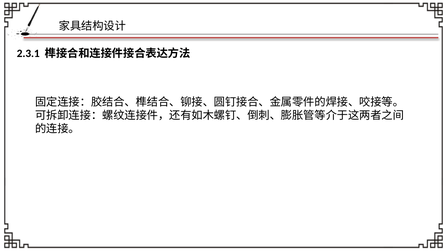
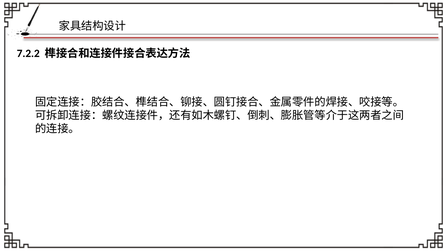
2.3.1: 2.3.1 -> 7.2.2 (28, 54)
